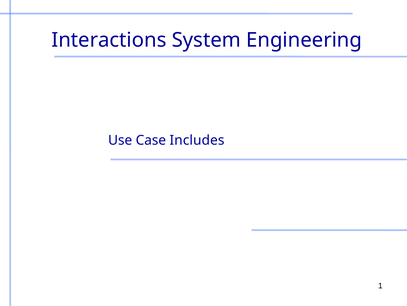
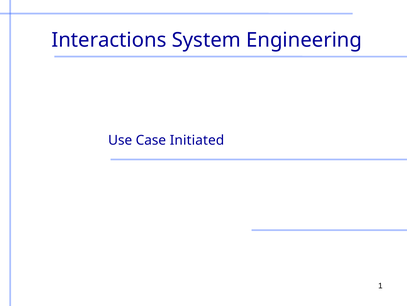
Includes: Includes -> Initiated (197, 140)
